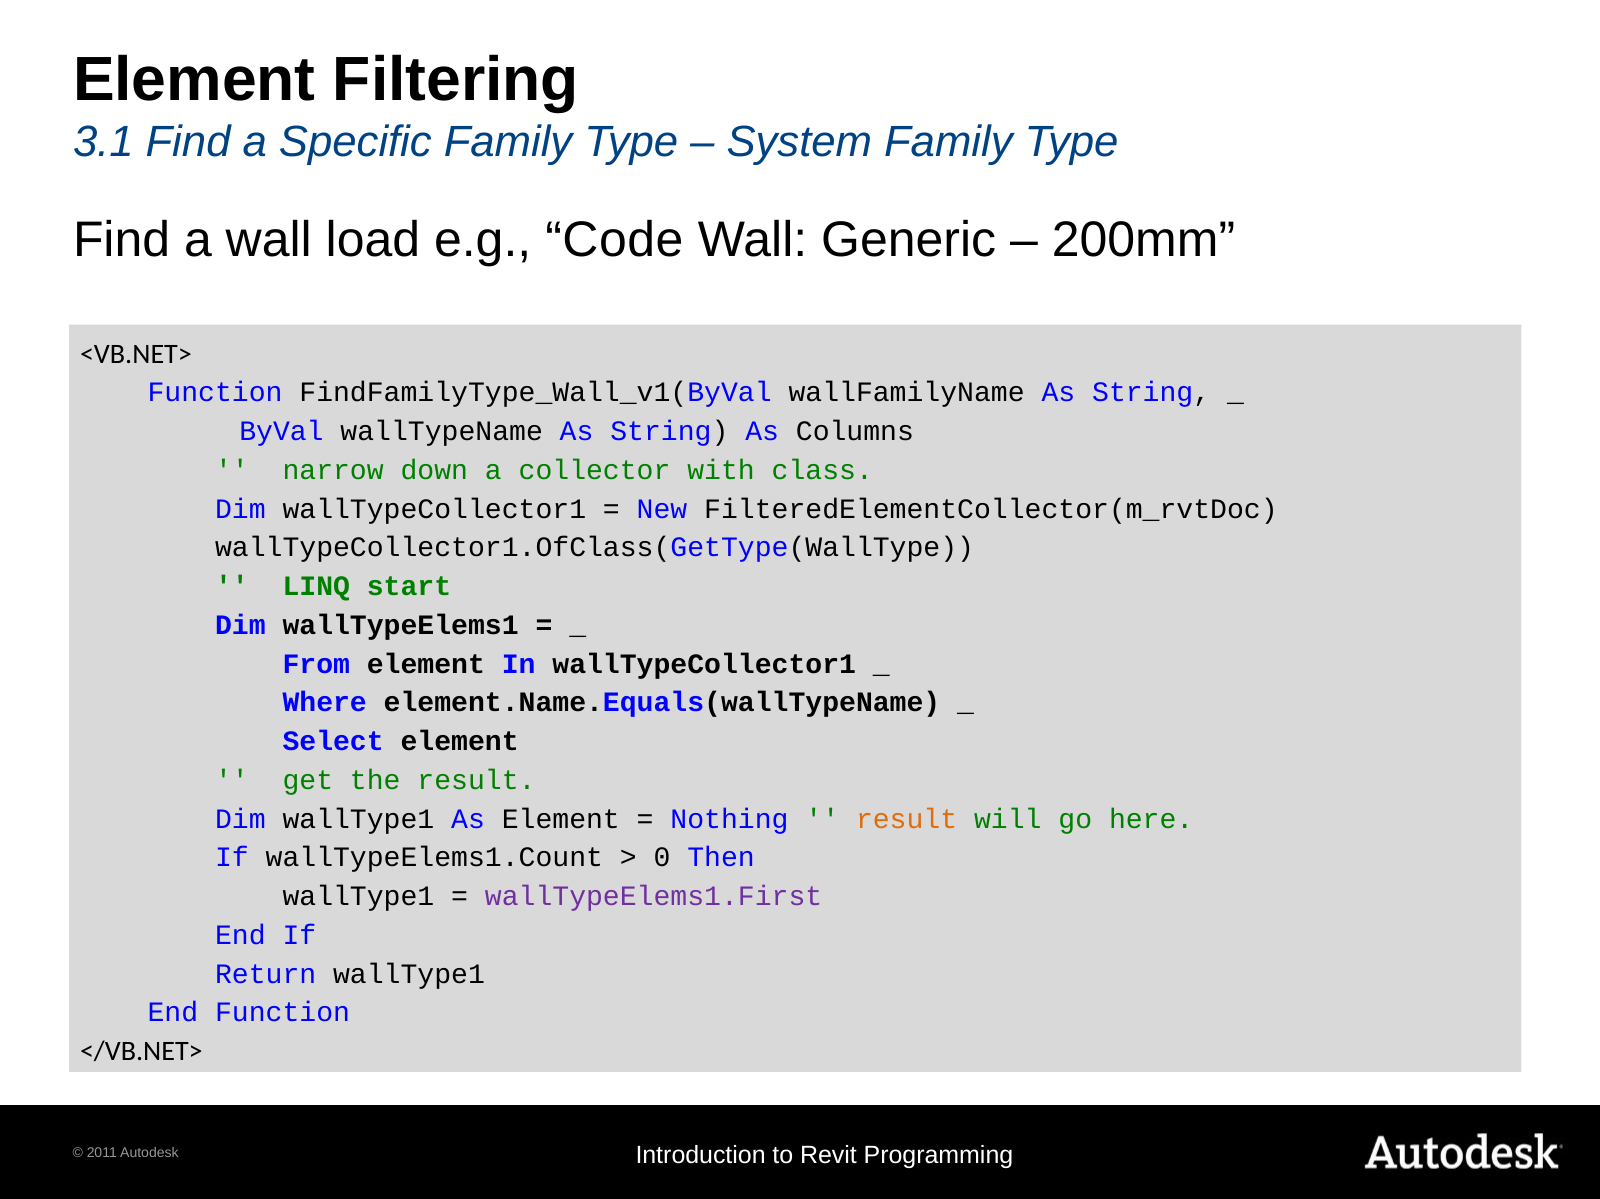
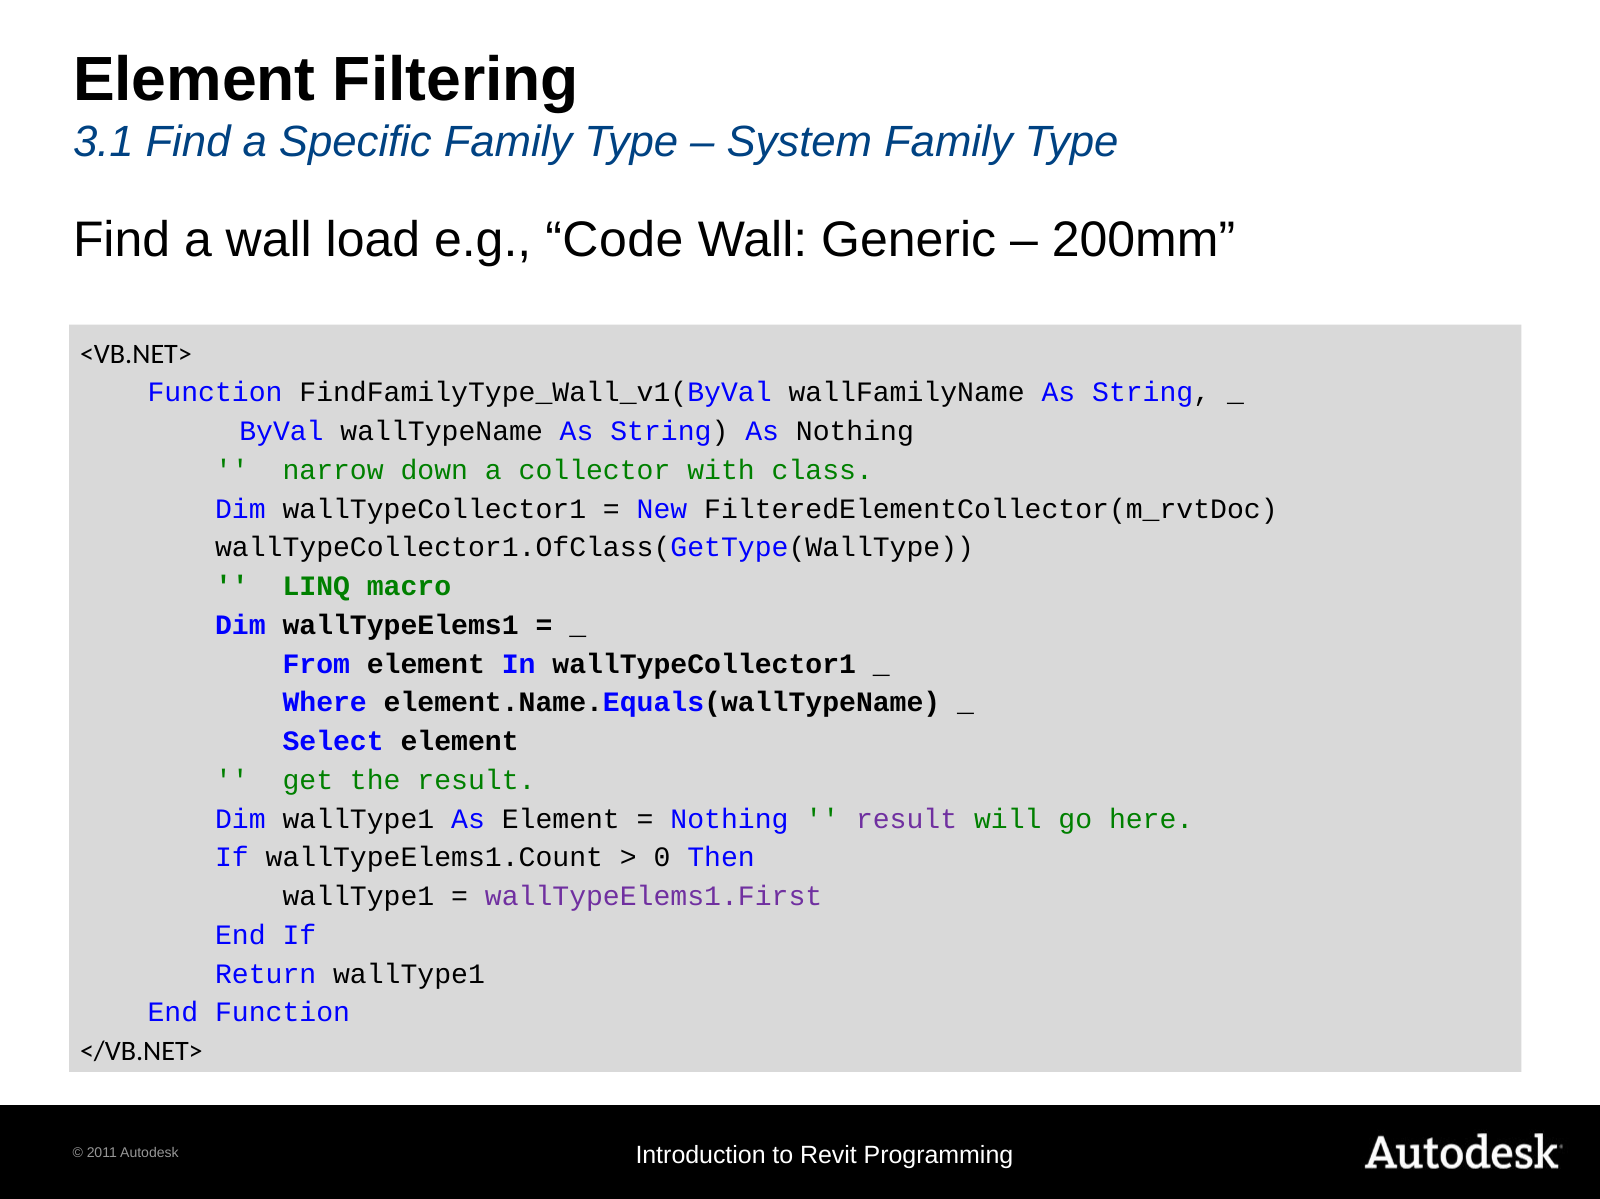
As Columns: Columns -> Nothing (855, 432)
start: start -> macro (409, 587)
result colour: orange -> purple (907, 819)
